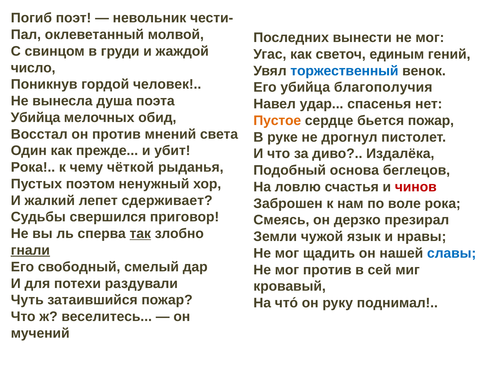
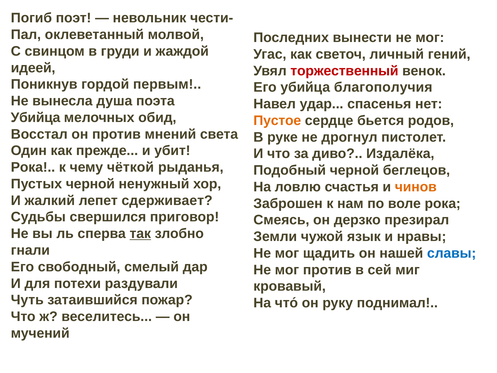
единым: единым -> личный (397, 54)
число: число -> идеей (33, 68)
торжественный colour: blue -> red (344, 71)
человек: человек -> первым (167, 84)
бьется пожар: пожар -> родов (431, 120)
Подобный основа: основа -> черной (354, 170)
Пустых поэтом: поэтом -> черной (90, 184)
чинов colour: red -> orange (416, 187)
гнали underline: present -> none (30, 250)
